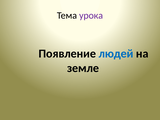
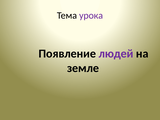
людей colour: blue -> purple (116, 54)
